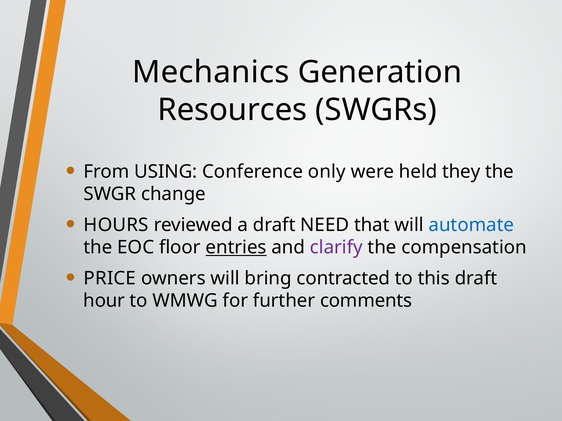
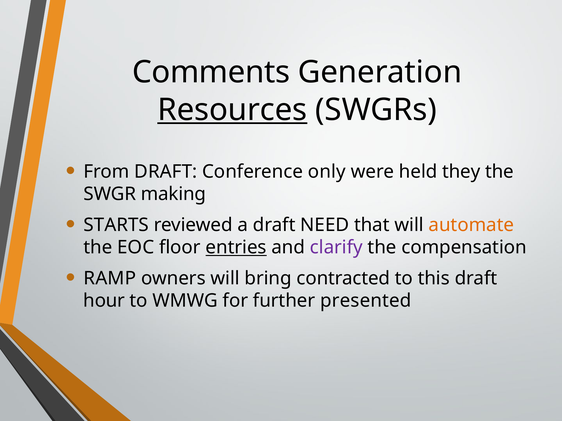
Mechanics: Mechanics -> Comments (211, 72)
Resources underline: none -> present (232, 110)
From USING: USING -> DRAFT (166, 172)
change: change -> making (174, 194)
HOURS: HOURS -> STARTS (116, 225)
automate colour: blue -> orange (471, 225)
PRICE: PRICE -> RAMP (110, 279)
comments: comments -> presented (366, 301)
